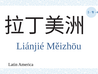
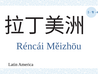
Liánjié: Liánjié -> Réncái (30, 46)
